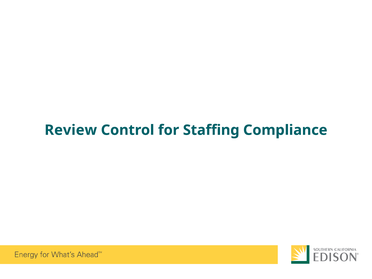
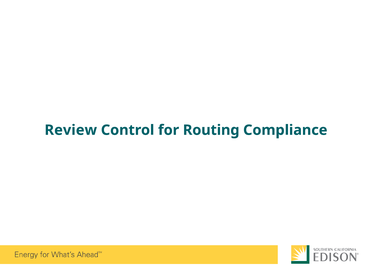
Staffing: Staffing -> Routing (211, 130)
